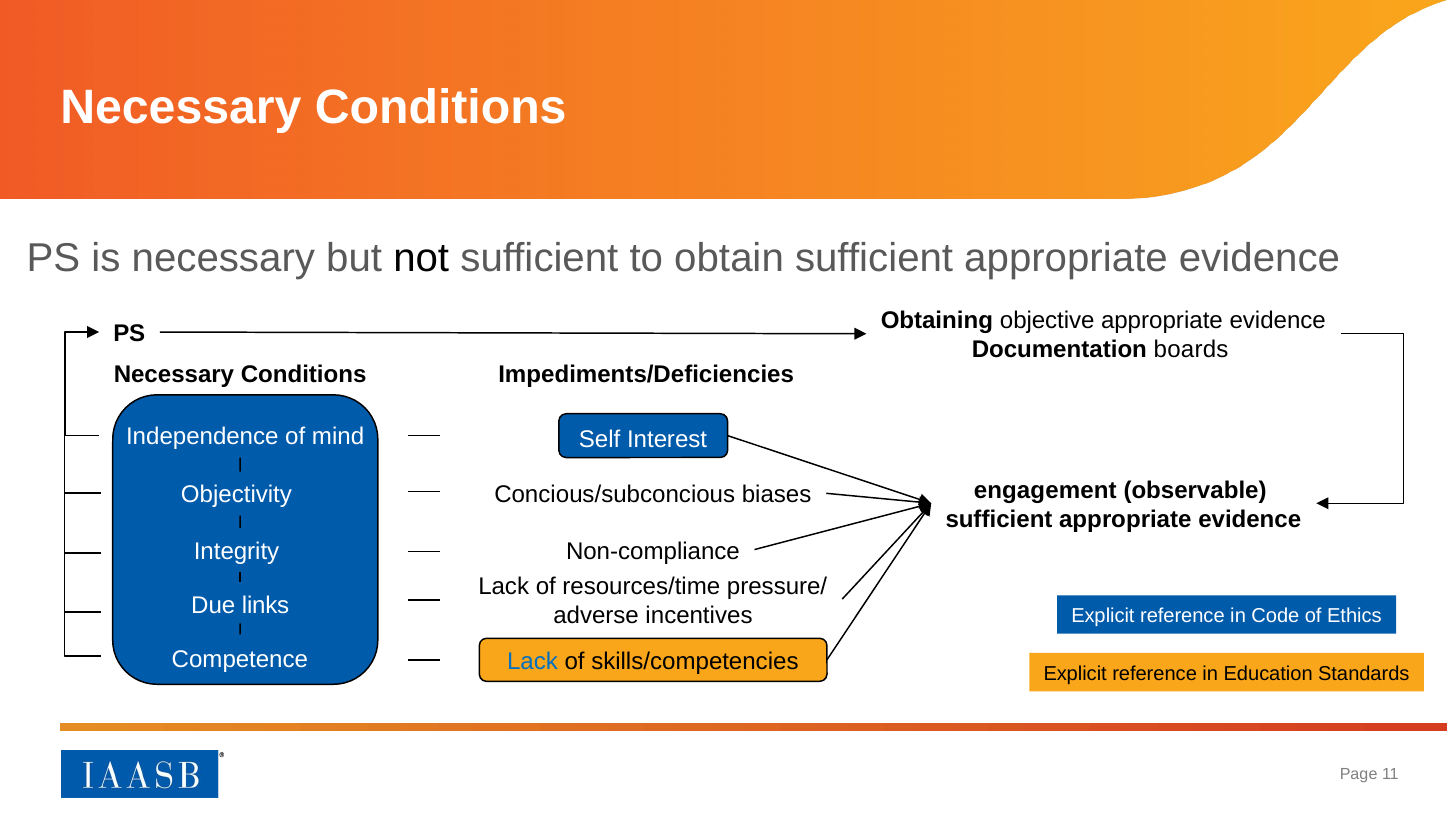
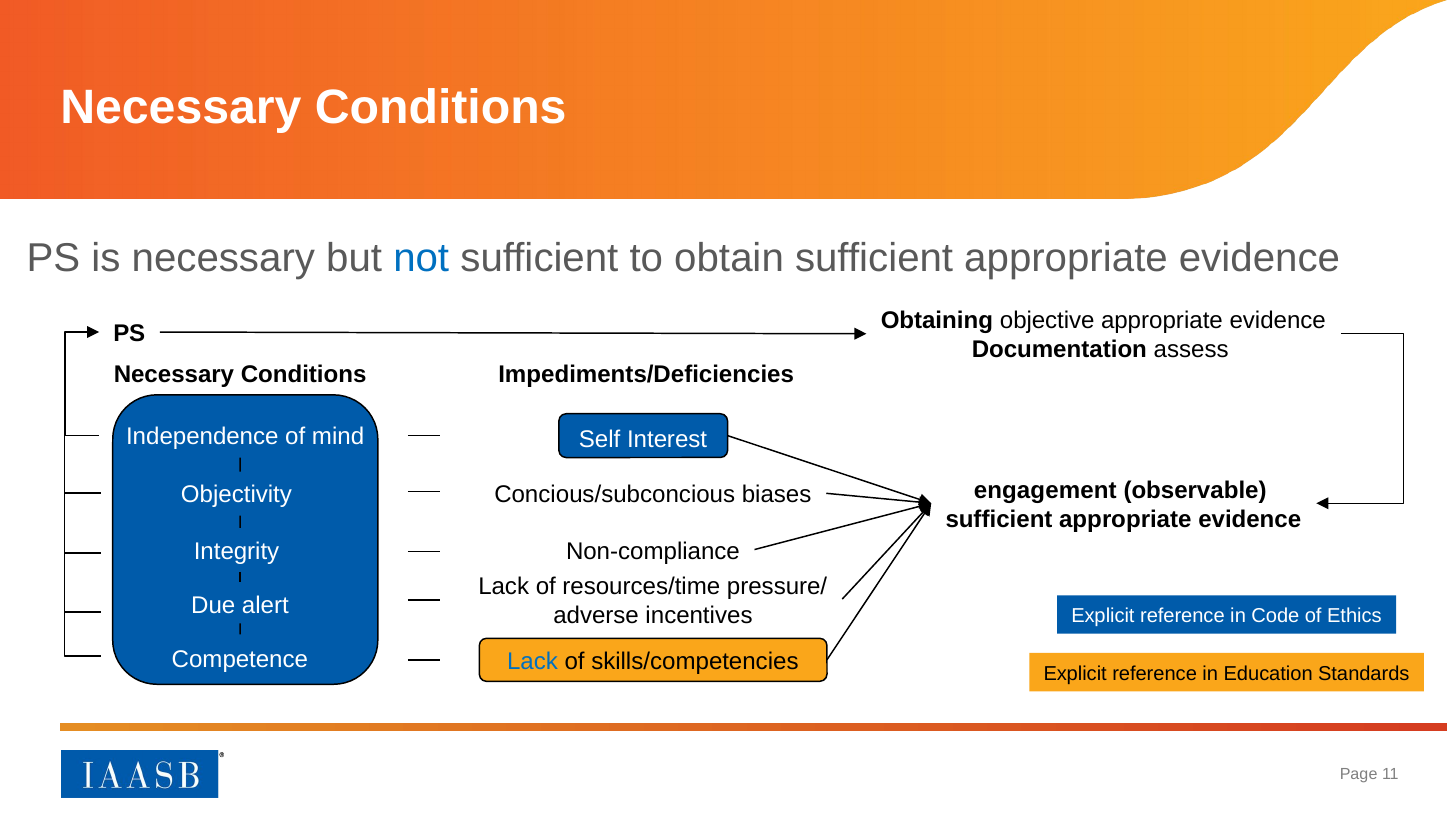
not colour: black -> blue (421, 258)
boards: boards -> assess (1191, 350)
links: links -> alert (265, 606)
